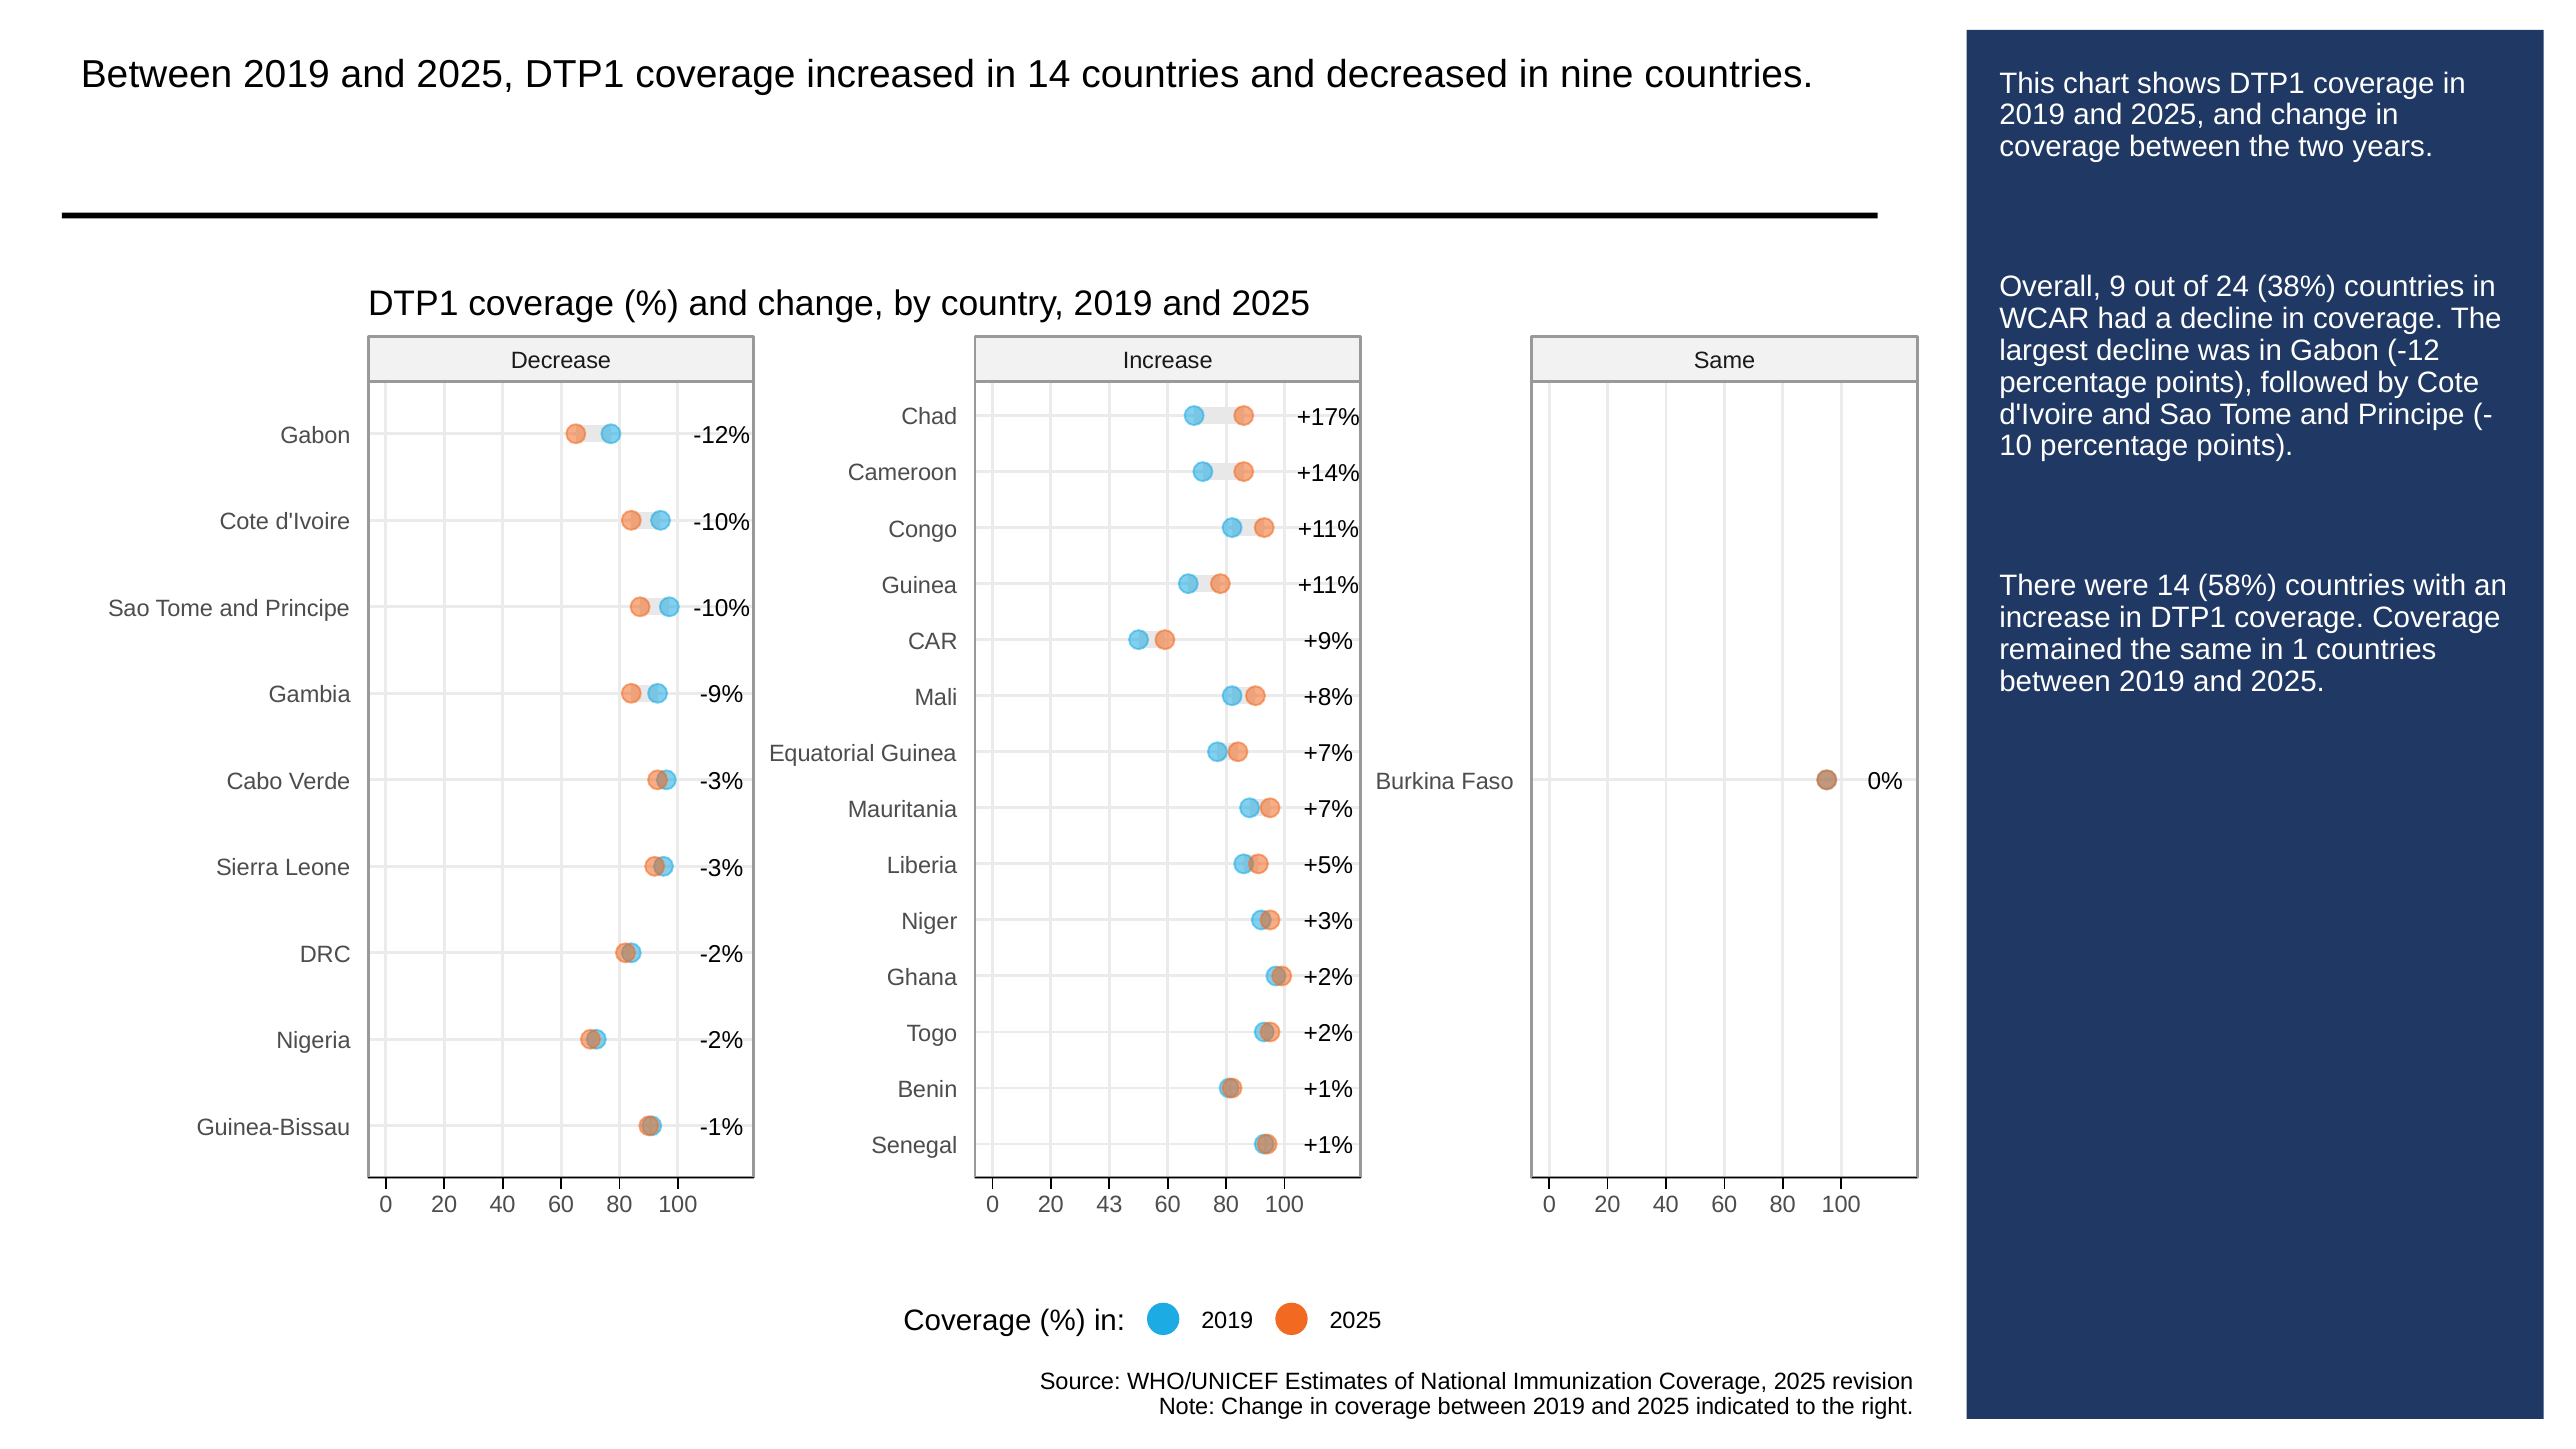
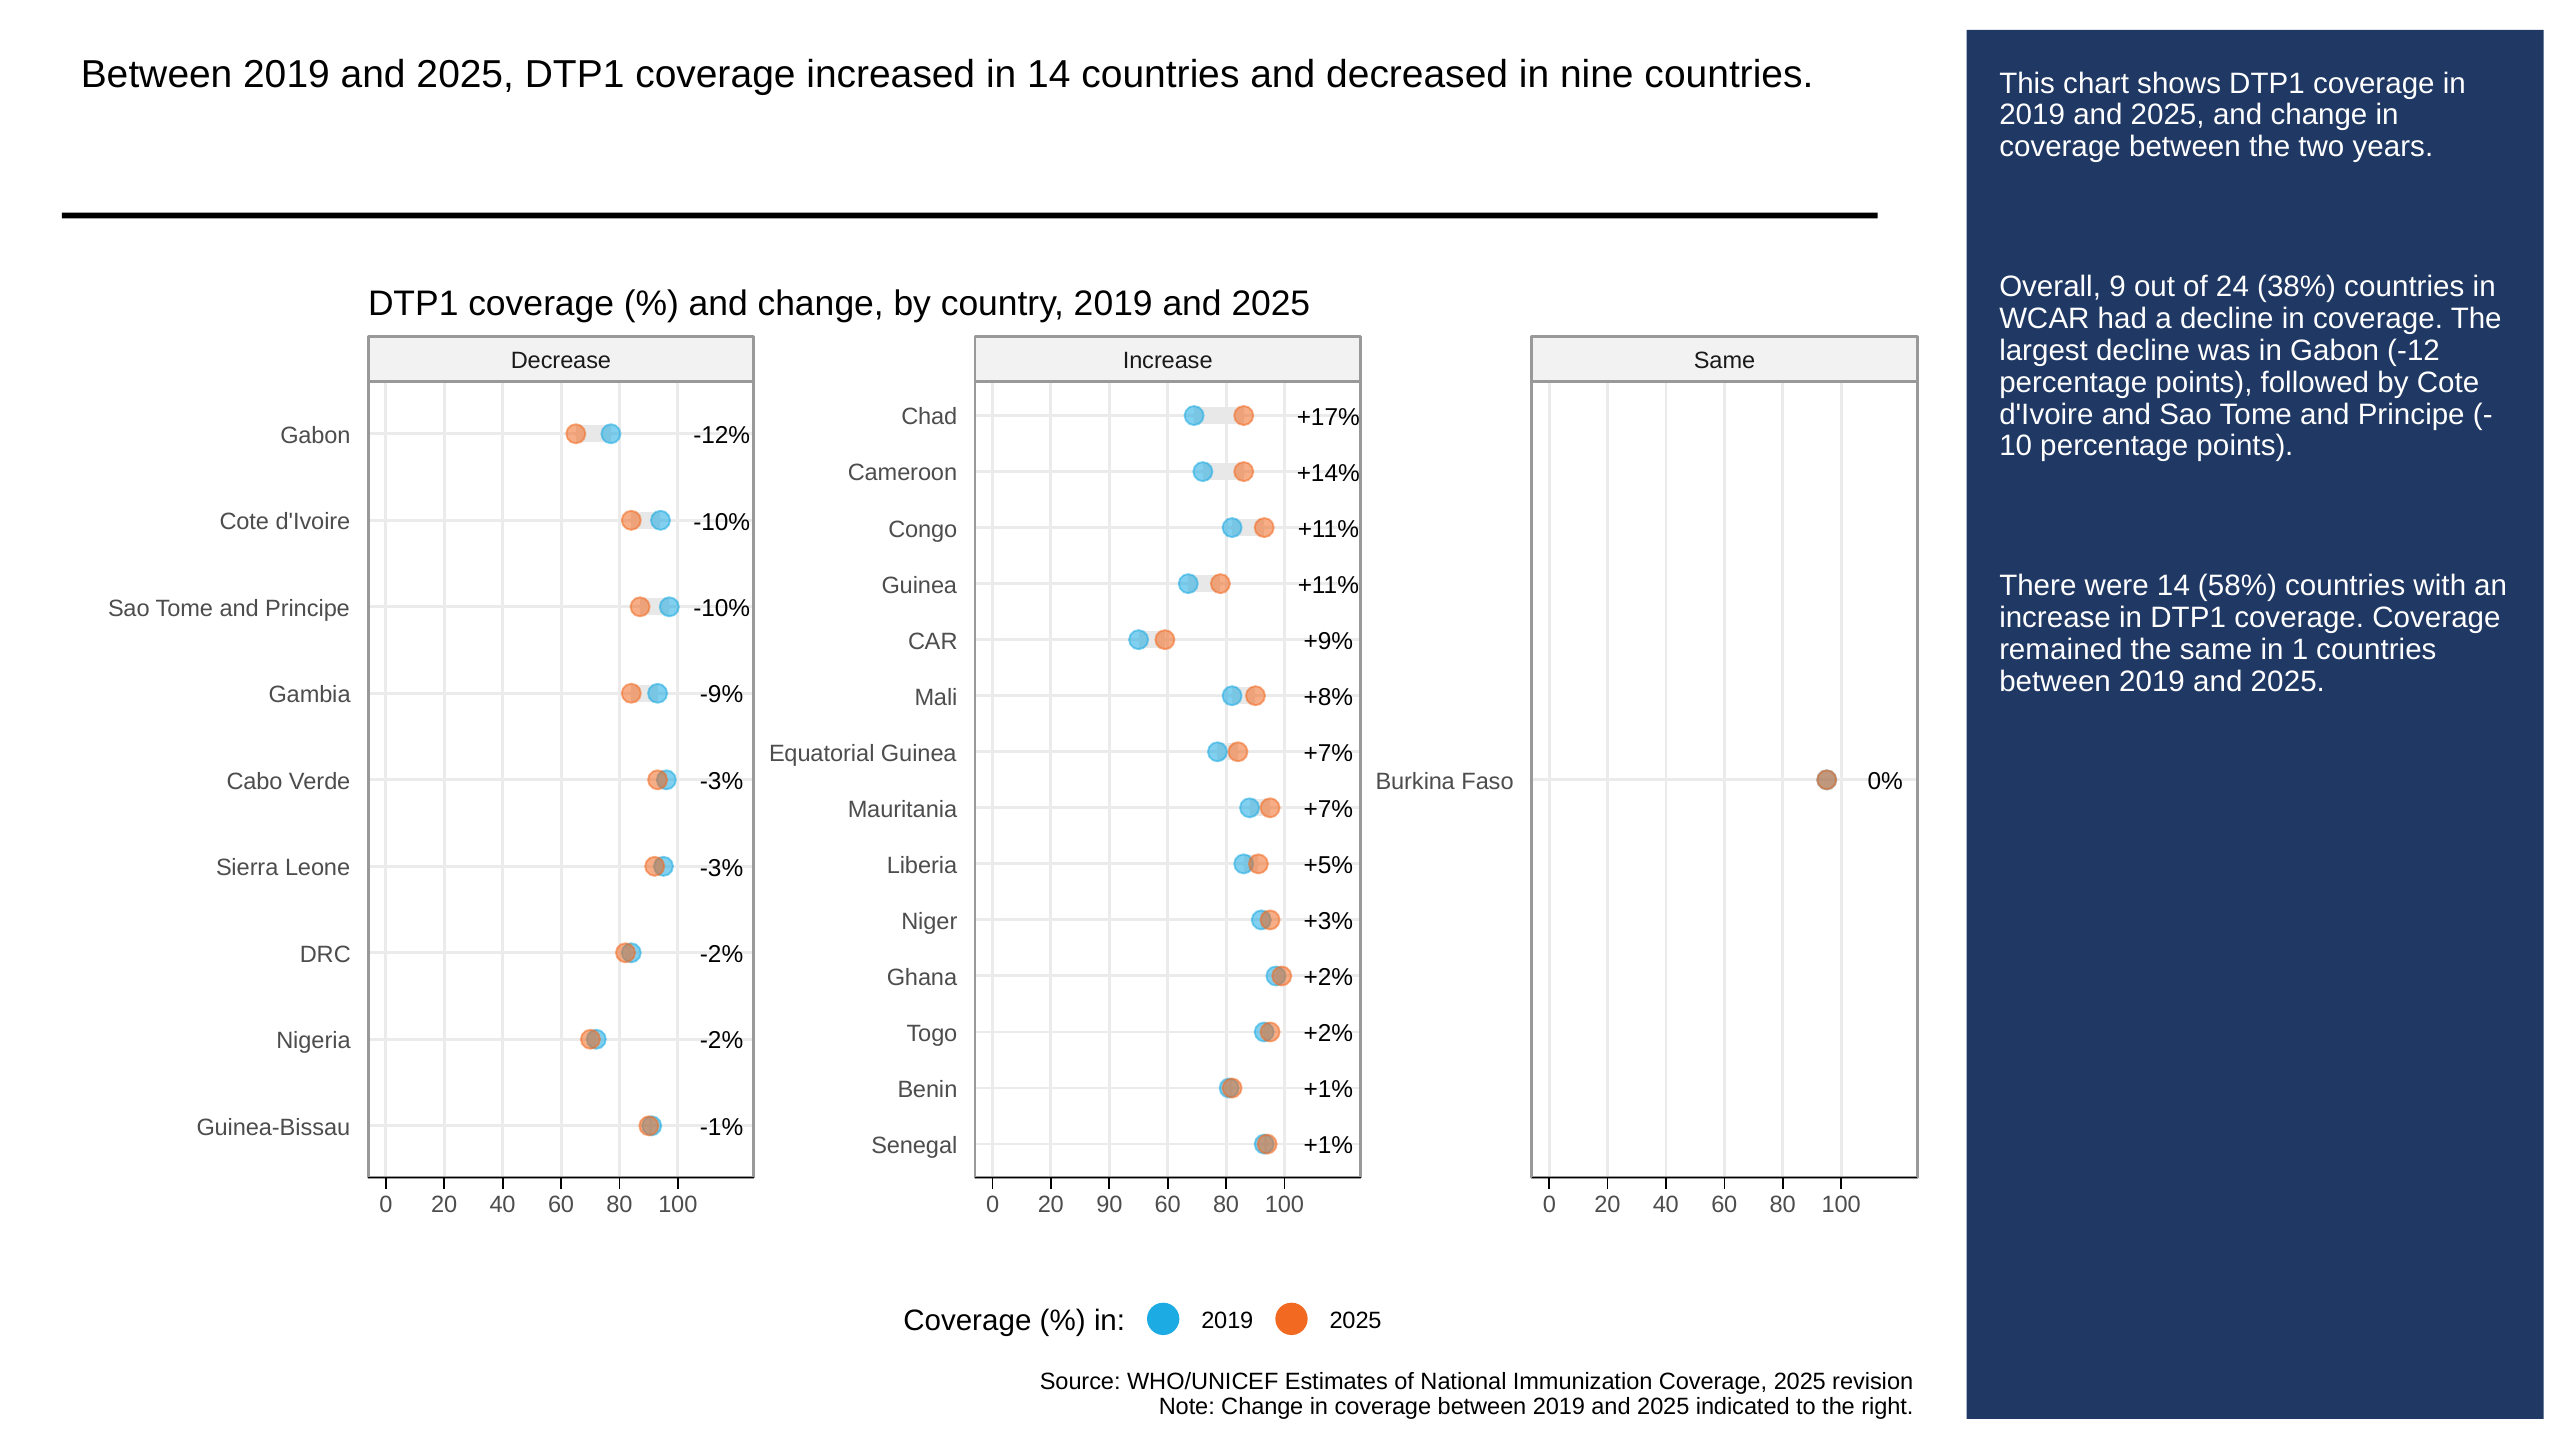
43: 43 -> 90 (1109, 1205)
